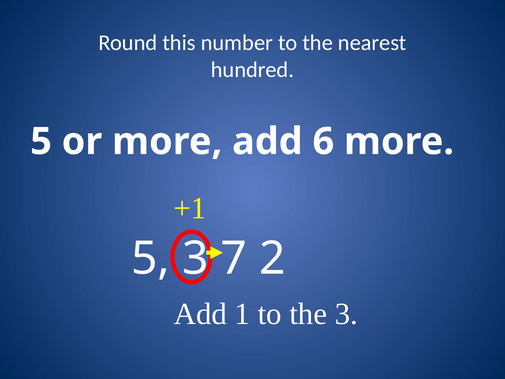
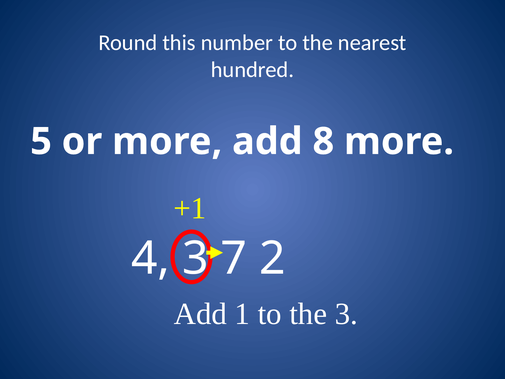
6: 6 -> 8 (323, 141)
5: 5 -> 4 (151, 258)
